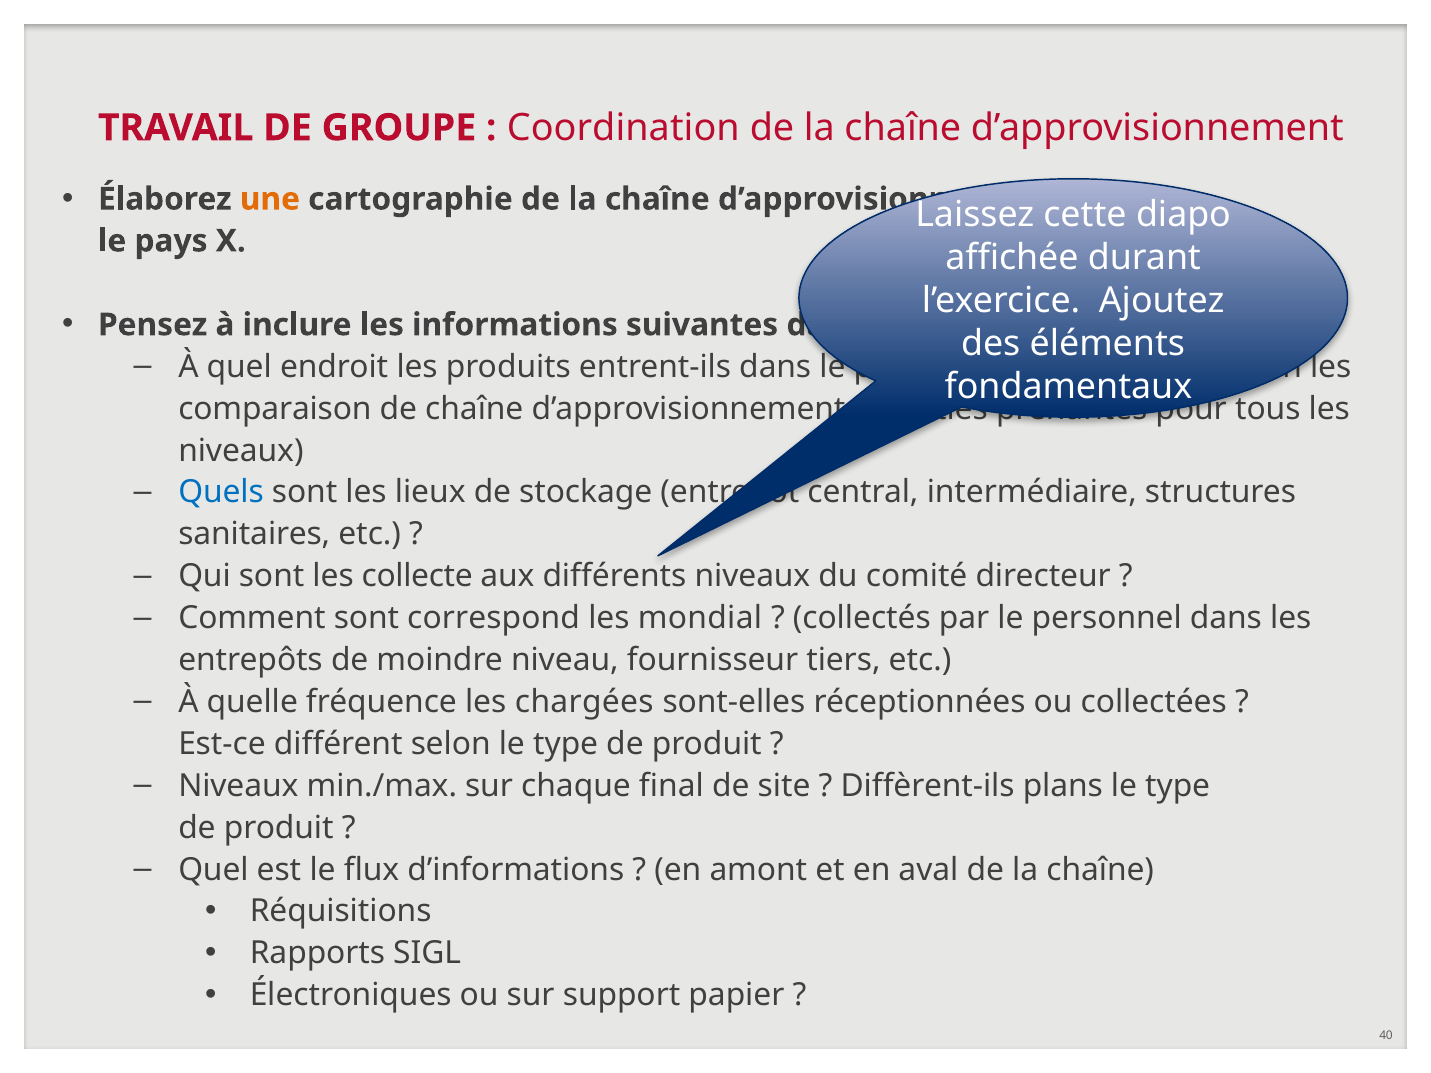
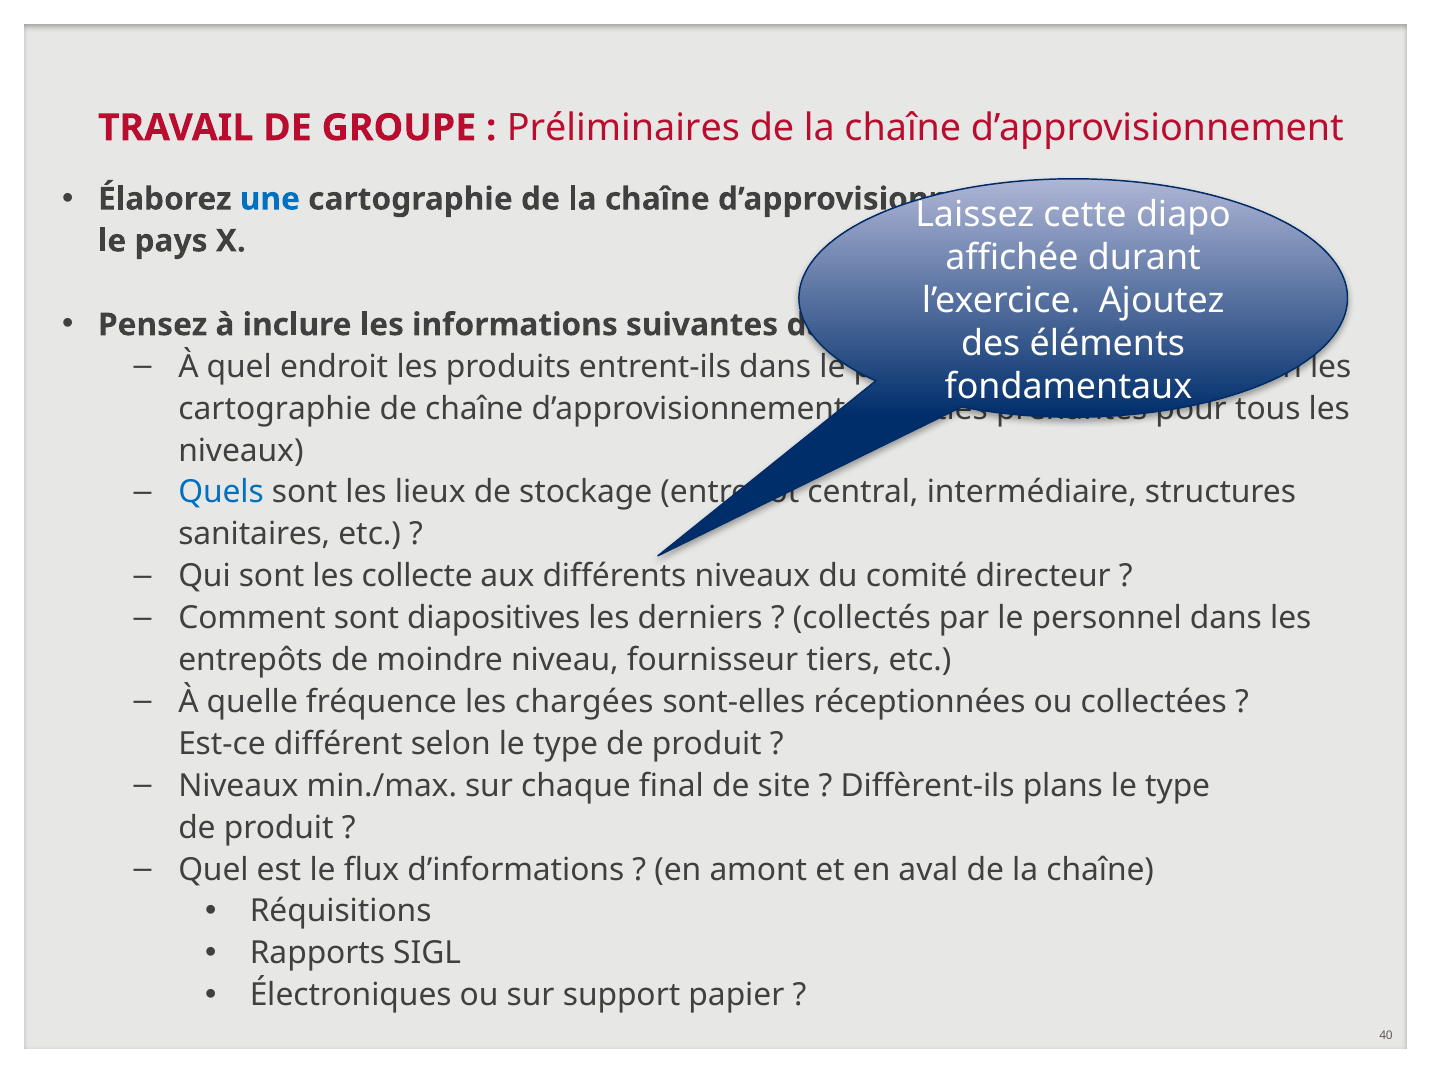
Coordination: Coordination -> Préliminaires (623, 128)
une colour: orange -> blue (270, 199)
comparaison: comparaison -> cartographie (275, 409)
correspond: correspond -> diapositives (494, 618)
mondial: mondial -> derniers (700, 618)
